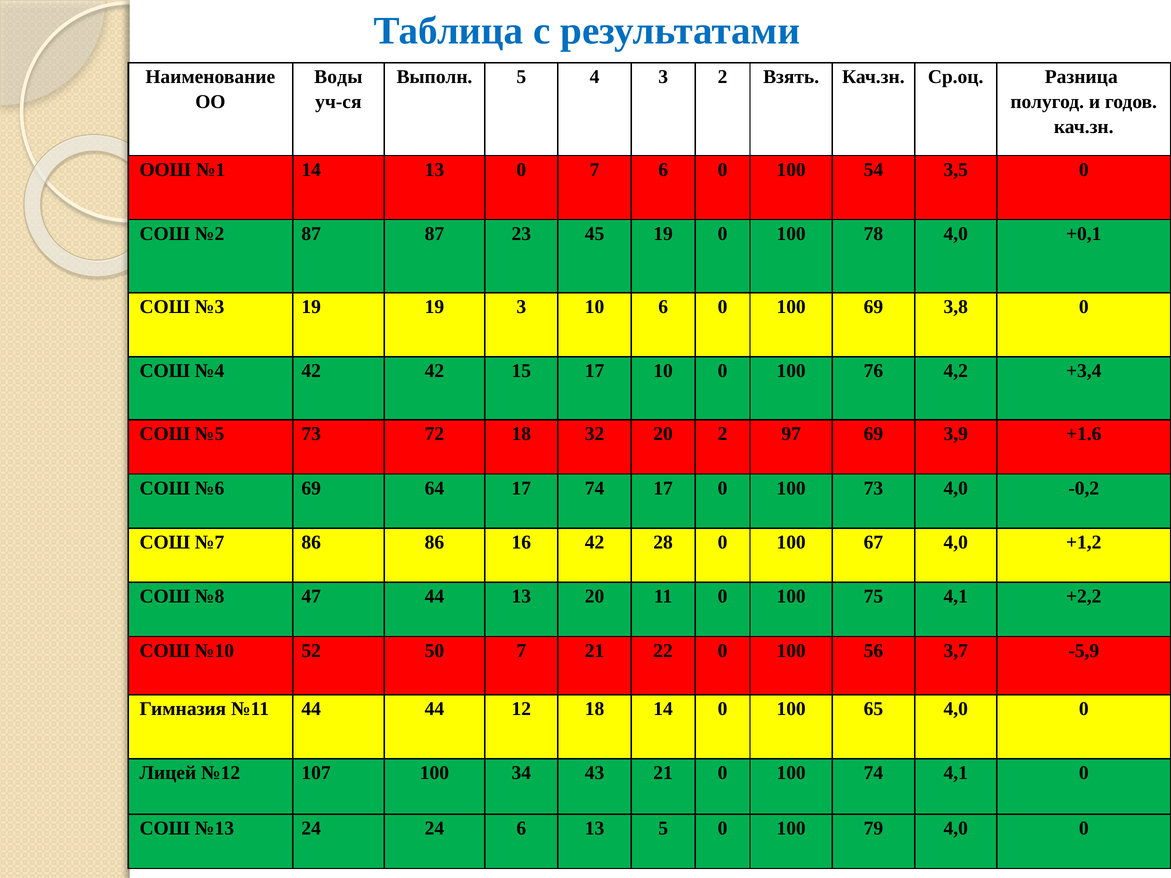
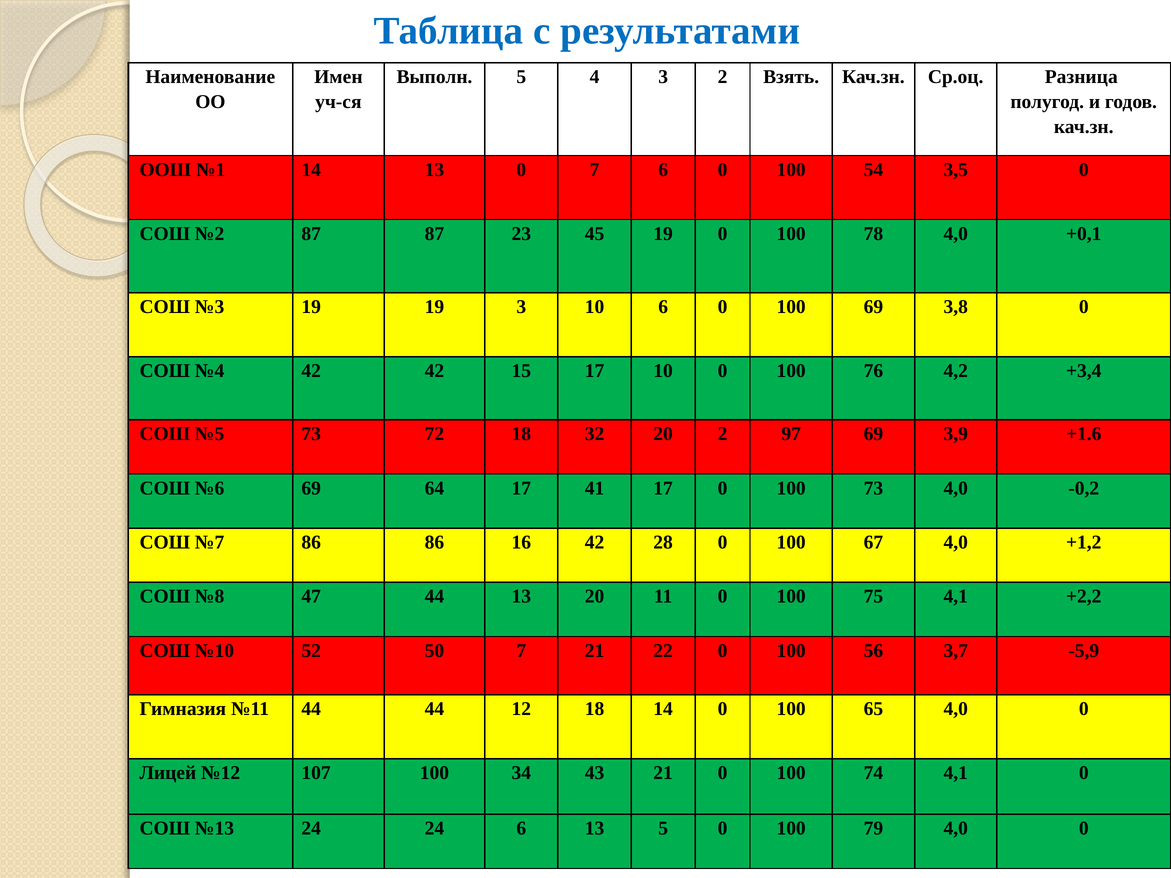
Воды: Воды -> Имен (338, 77)
17 74: 74 -> 41 (595, 488)
